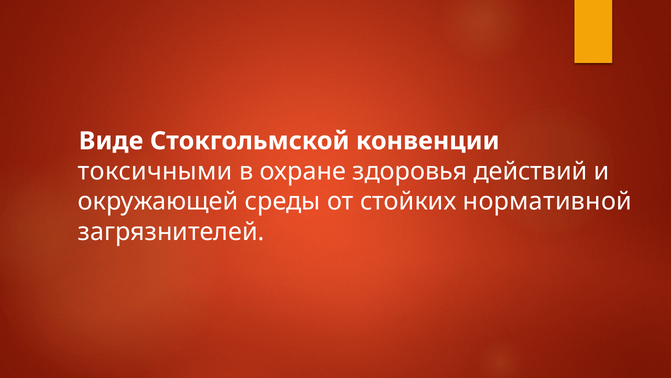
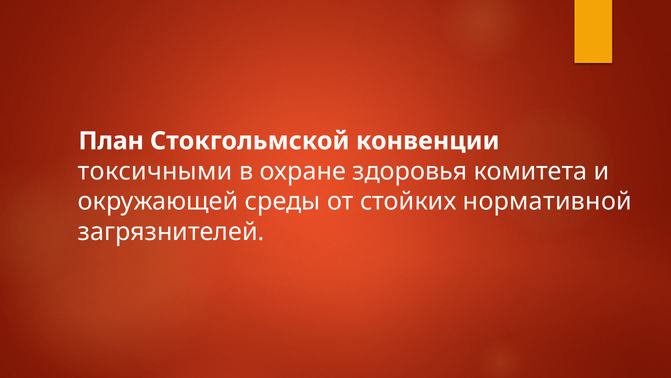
Виде: Виде -> План (111, 141)
действий: действий -> комитета (530, 171)
